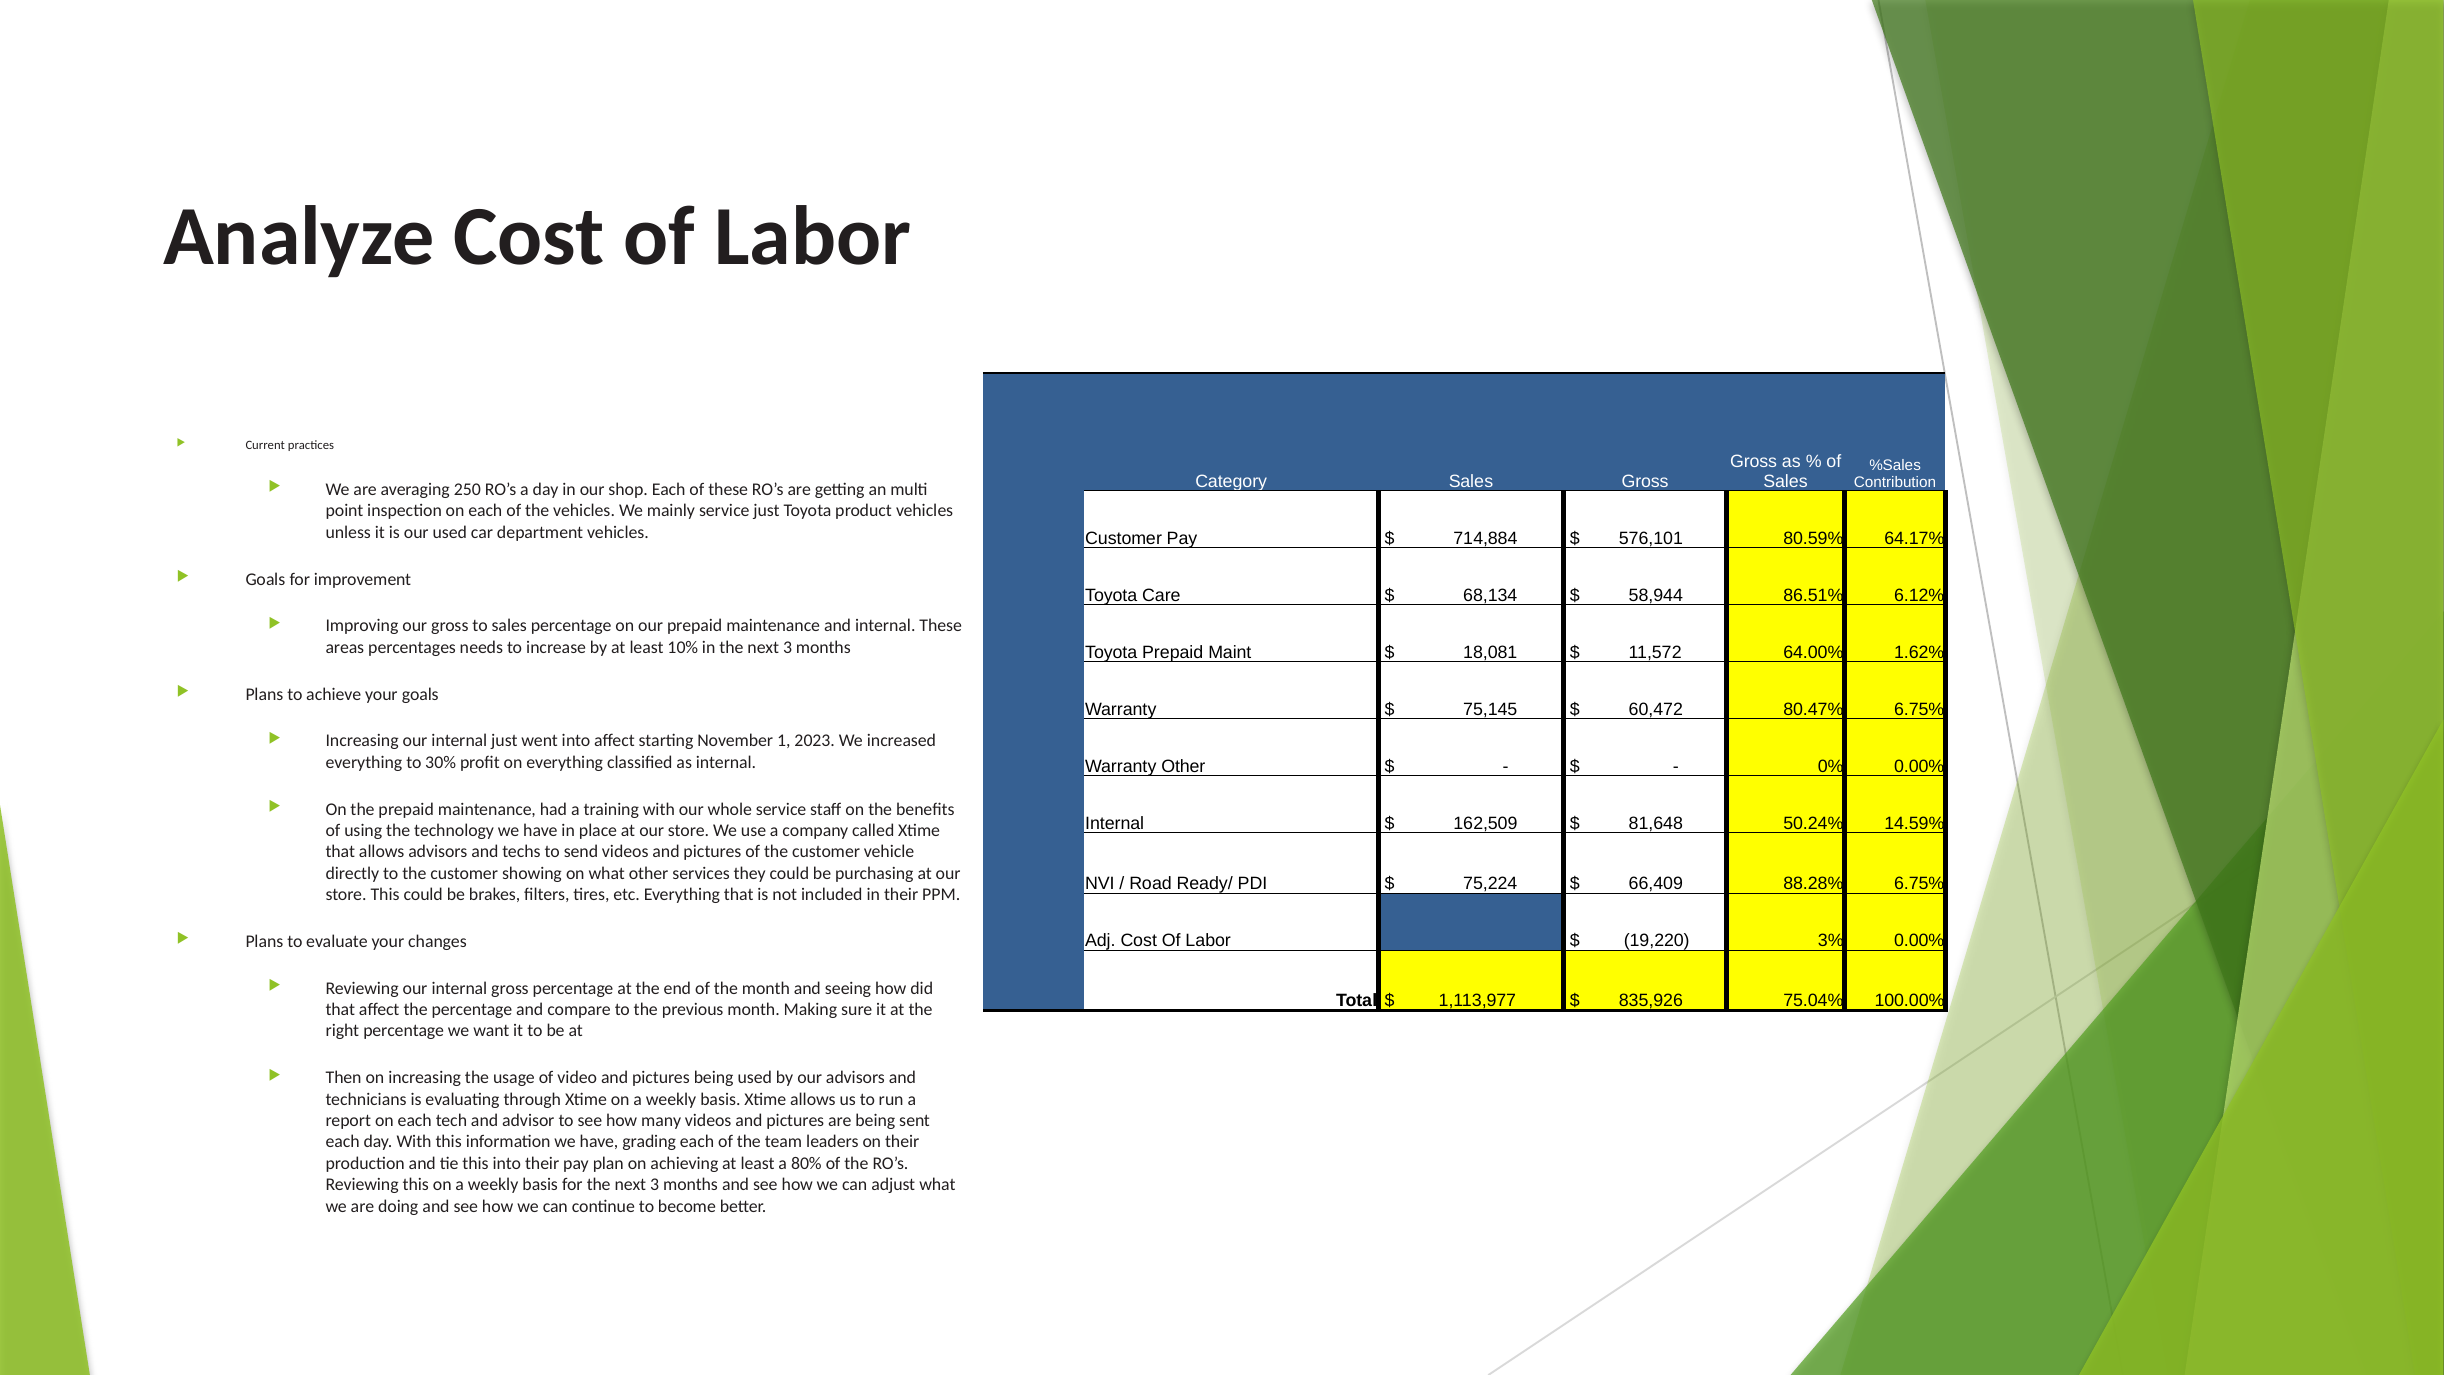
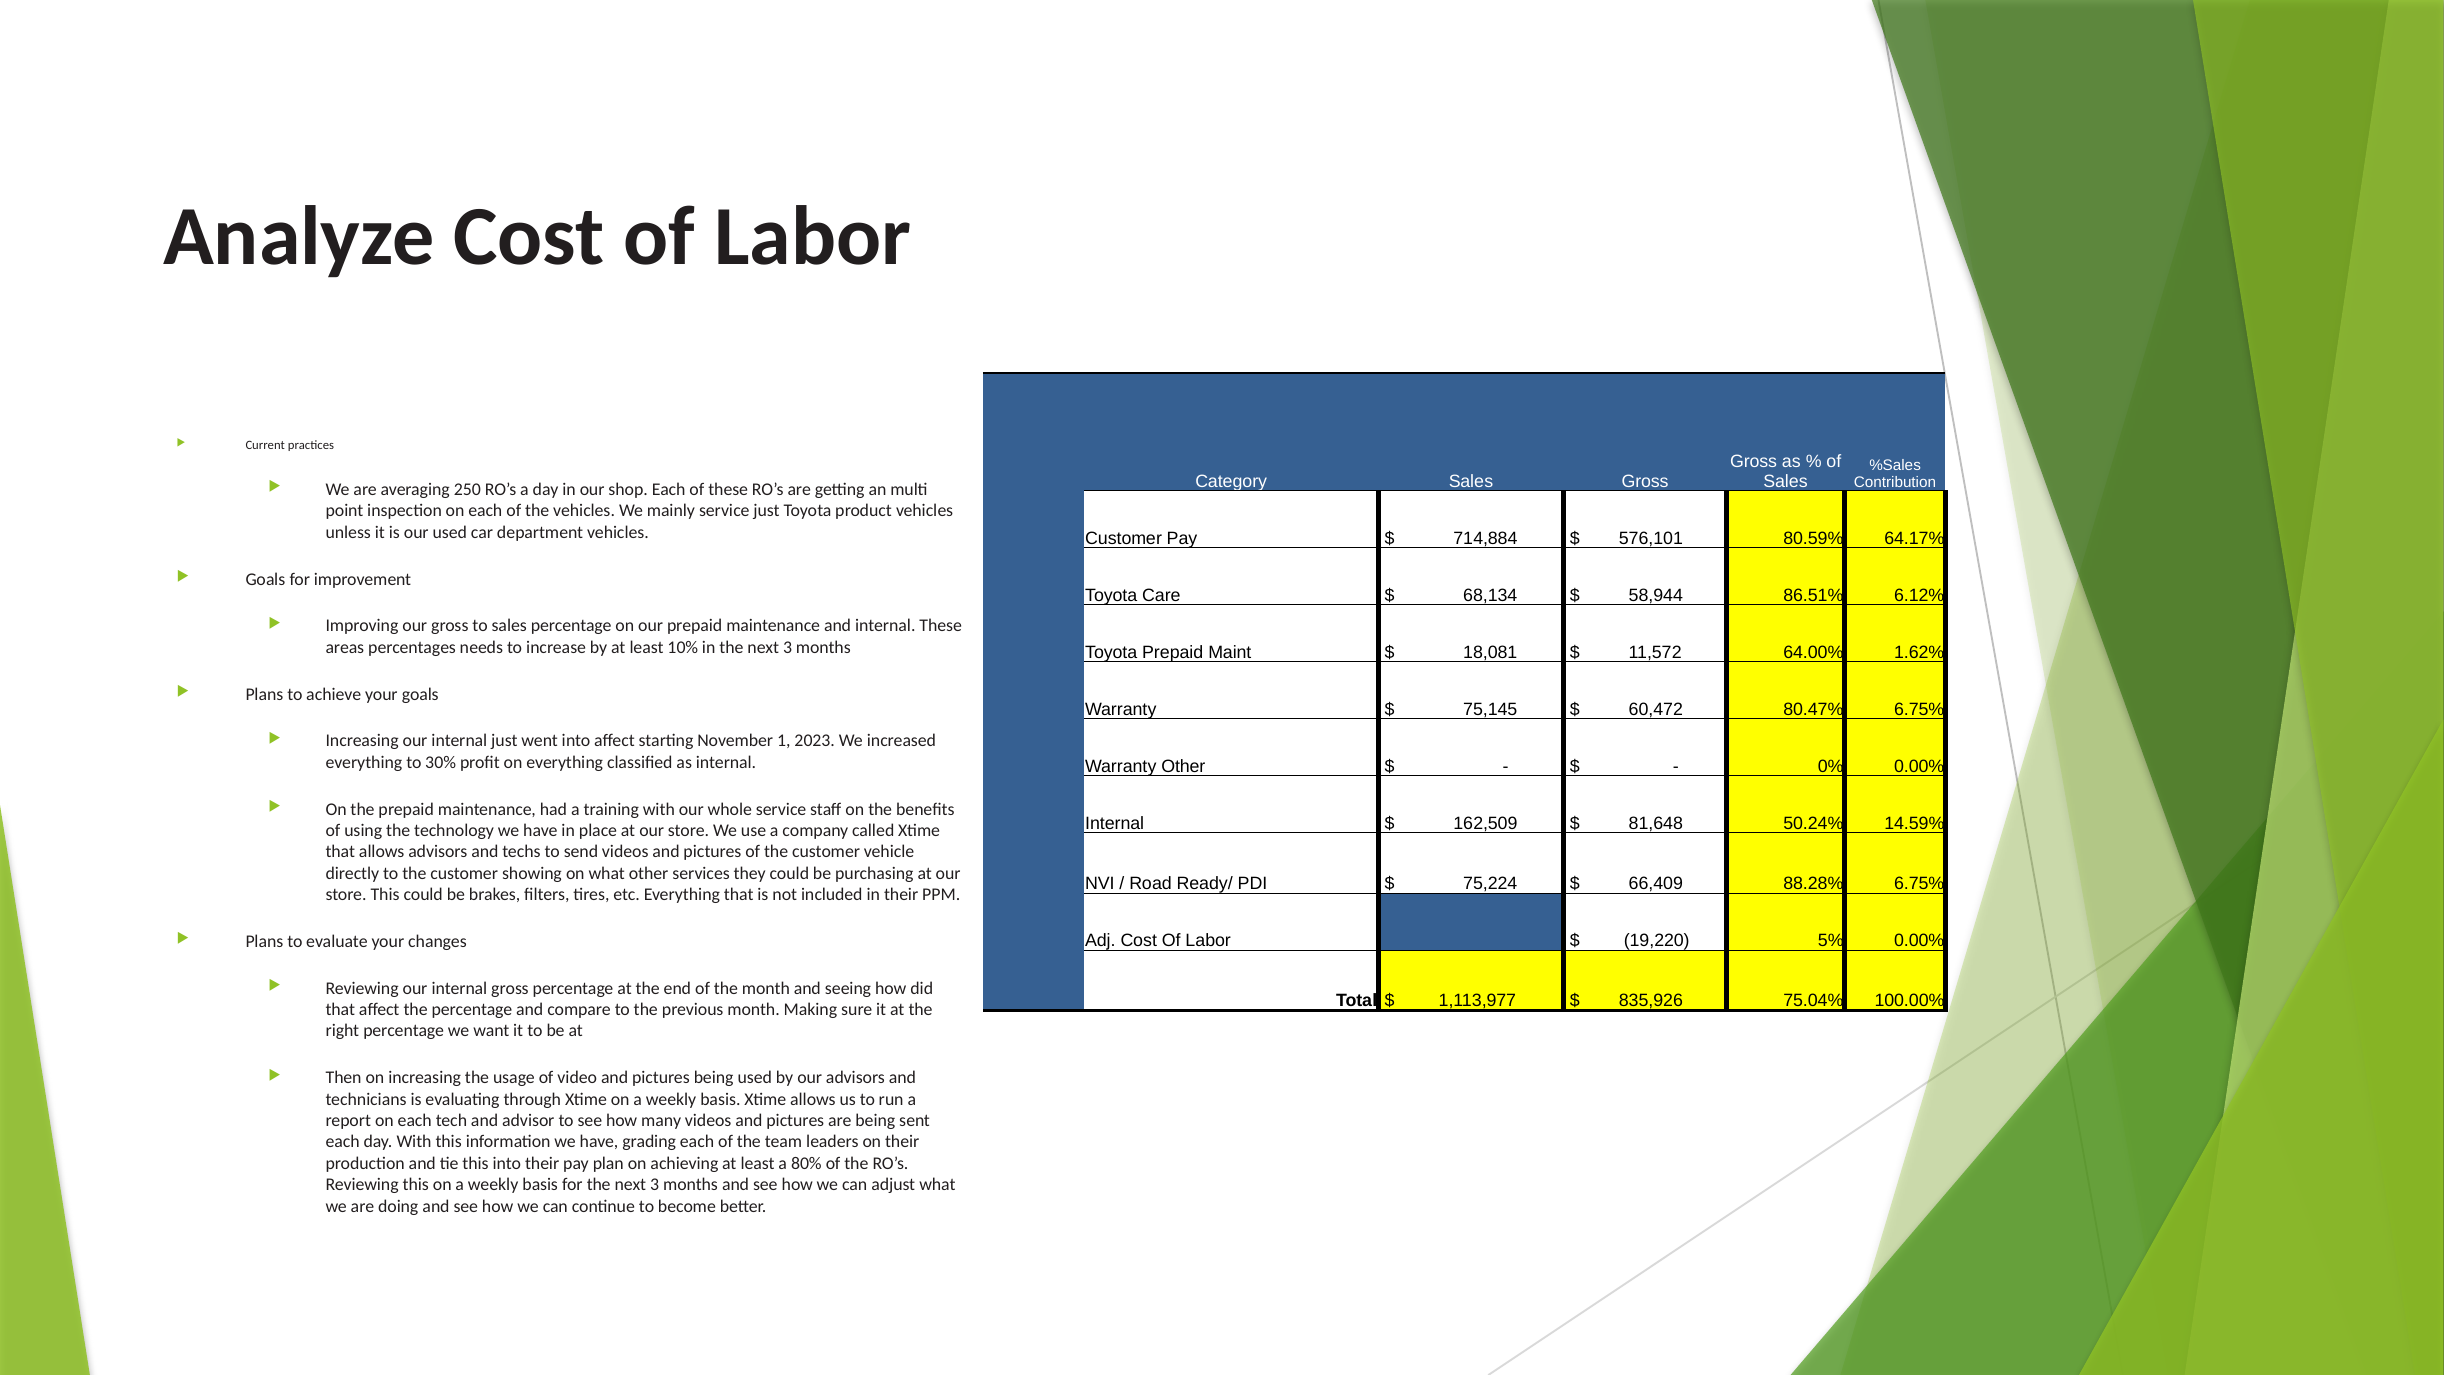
3%: 3% -> 5% (1831, 940)
